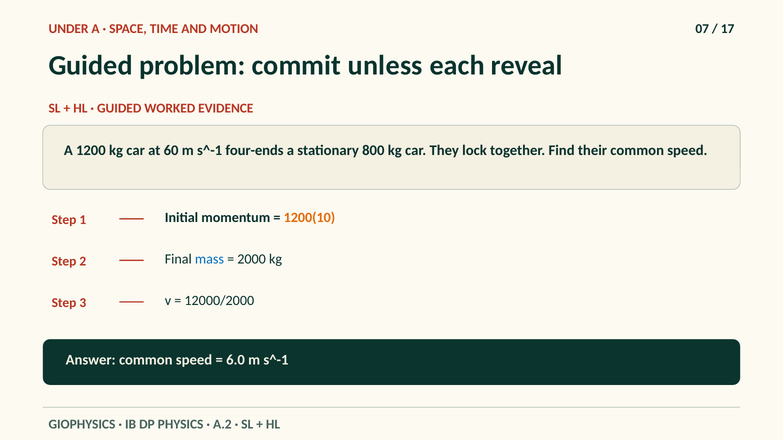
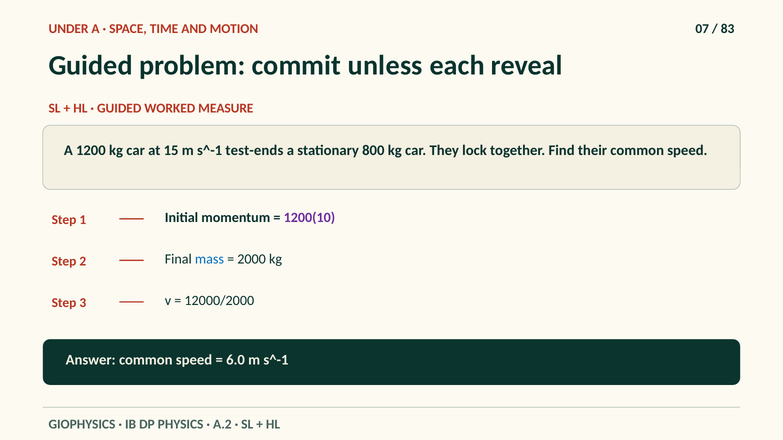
17: 17 -> 83 (728, 29)
EVIDENCE: EVIDENCE -> MEASURE (226, 109)
60: 60 -> 15 (171, 150)
four-ends: four-ends -> test-ends (254, 150)
1200(10 colour: orange -> purple (309, 218)
